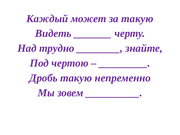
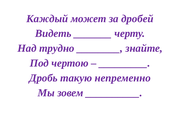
за такую: такую -> дробей (137, 19)
